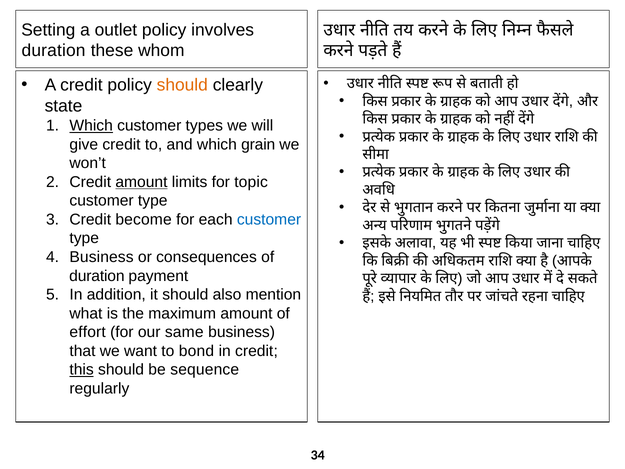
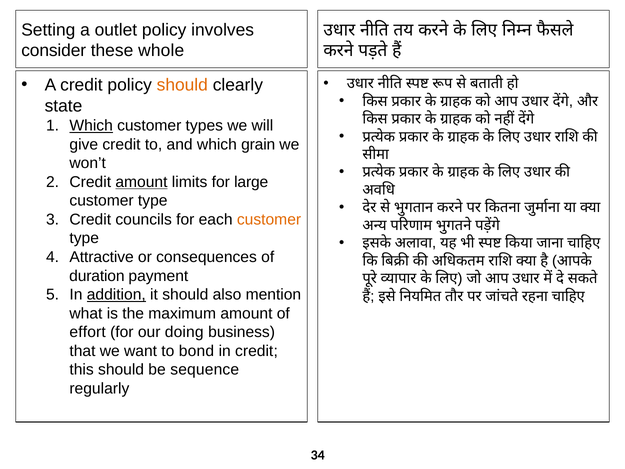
duration: duration -> consider (54, 51)
whom: whom -> whole (161, 51)
topic: topic -> large (251, 182)
become: become -> councils (144, 219)
customer colour: blue -> orange (269, 219)
Business: Business -> Attractive (102, 257)
addition underline: none -> present (116, 294)
same: same -> doing (184, 332)
this underline: present -> none (82, 369)
